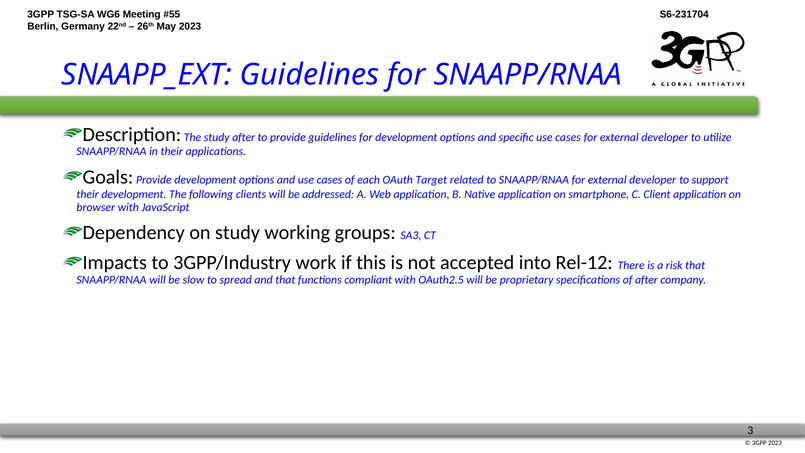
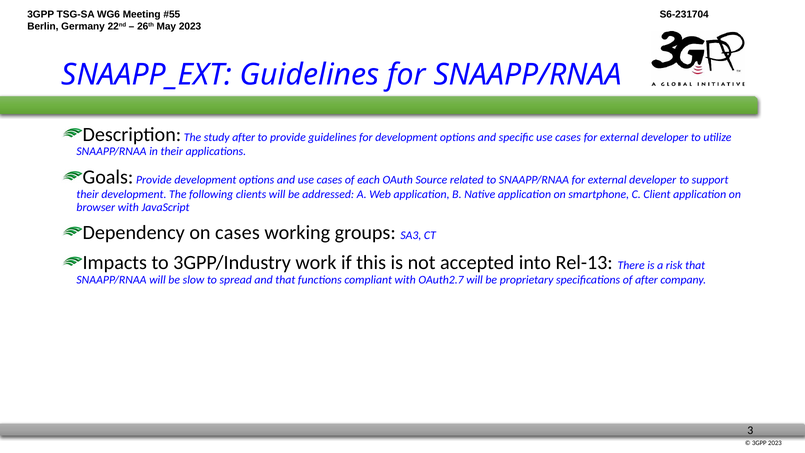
Target: Target -> Source (431, 180)
on study: study -> cases (237, 233)
Rel-12: Rel-12 -> Rel-13 (584, 263)
OAuth2.5: OAuth2.5 -> OAuth2.7 (441, 280)
